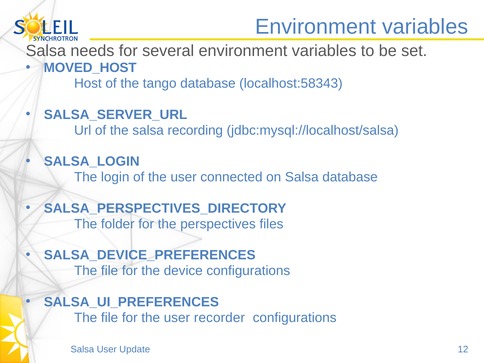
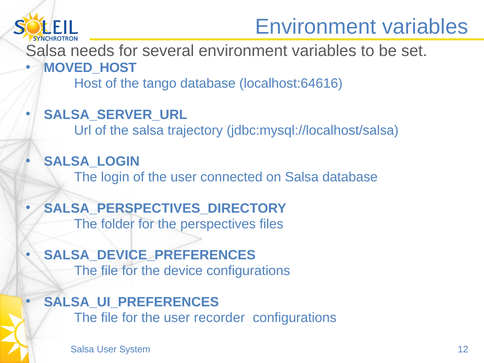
localhost:58343: localhost:58343 -> localhost:64616 (291, 83)
recording: recording -> trajectory (195, 130)
Update: Update -> System (135, 350)
